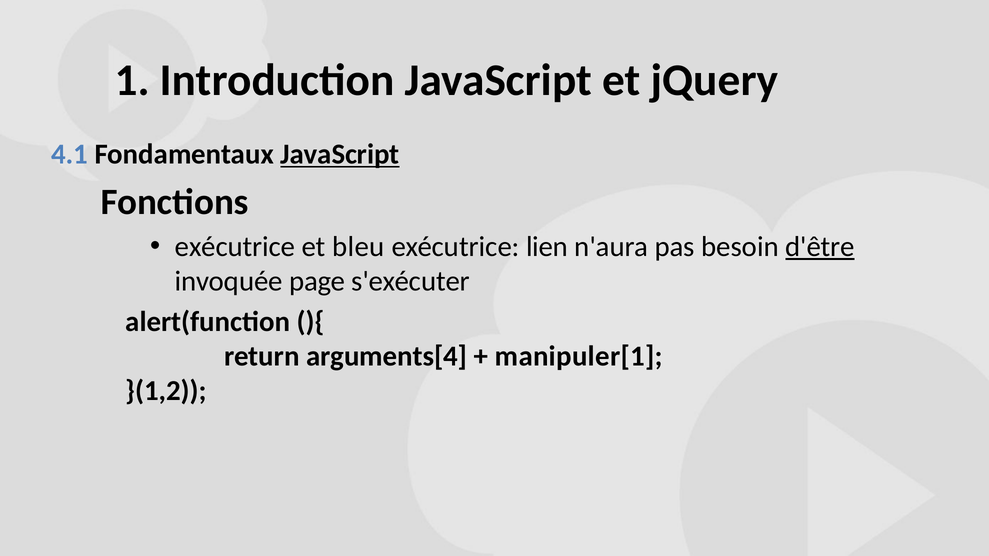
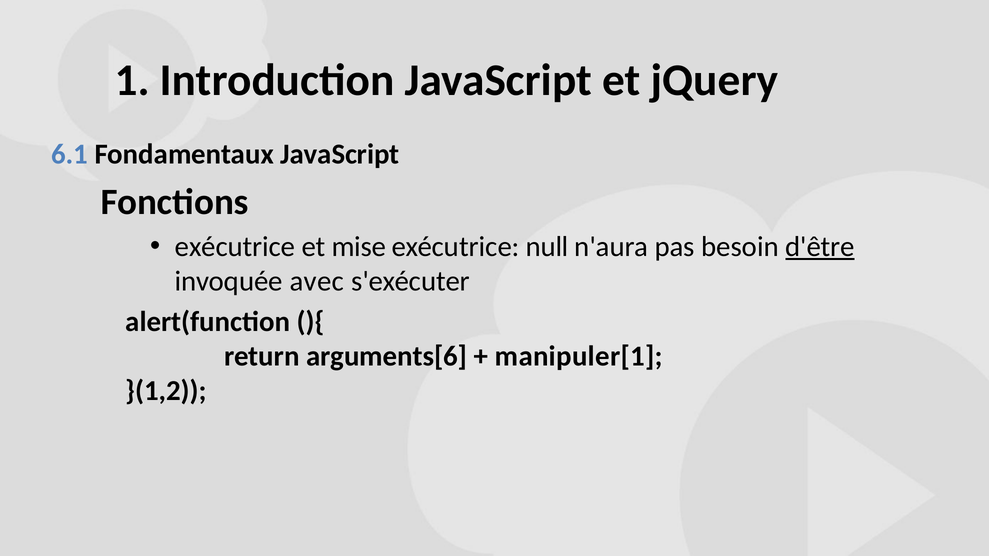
4.1: 4.1 -> 6.1 (70, 154)
JavaScript underline: present -> none (340, 154)
bleu: bleu -> mise (359, 247)
lien: lien -> null (547, 247)
page: page -> avec (317, 281)
arguments[4: arguments[4 -> arguments[6 (387, 356)
